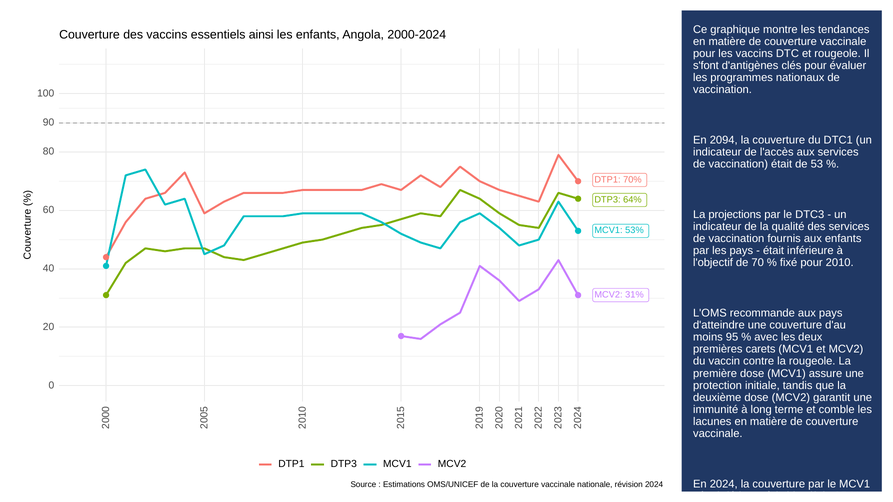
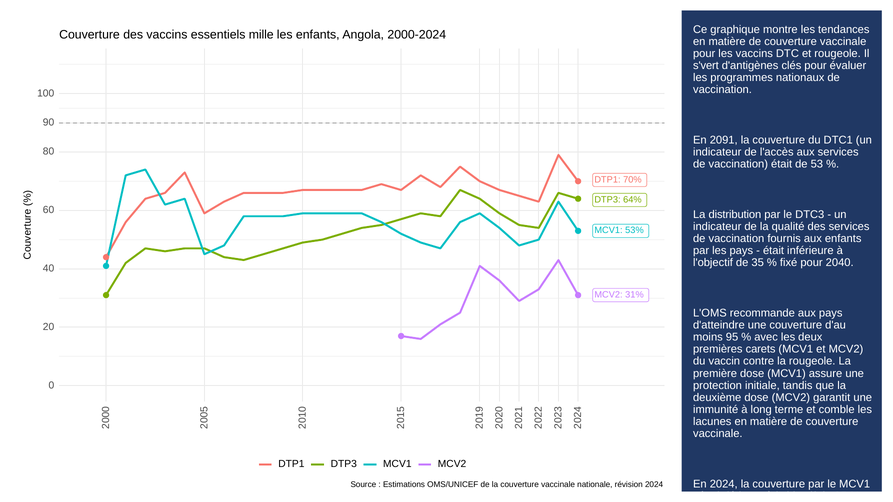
ainsi: ainsi -> mille (261, 35)
s'font: s'font -> s'vert (706, 66)
2094: 2094 -> 2091 (724, 140)
projections: projections -> distribution (735, 215)
70: 70 -> 35 (758, 263)
2010: 2010 -> 2040 (840, 263)
